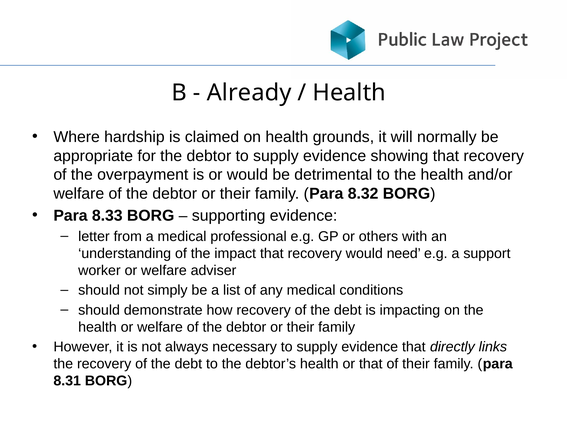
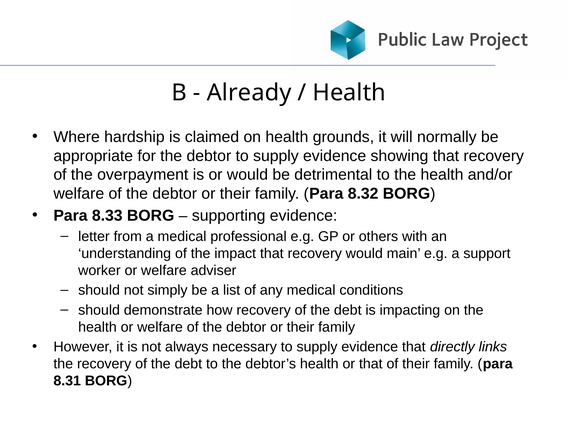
need: need -> main (404, 254)
